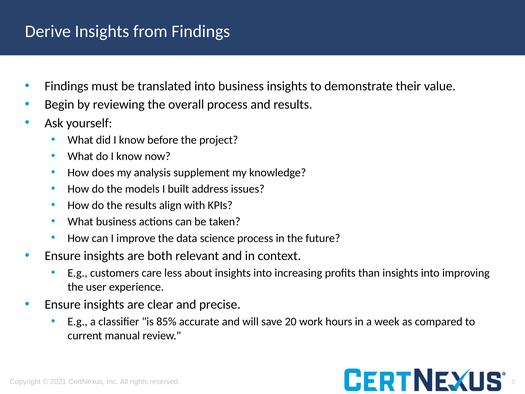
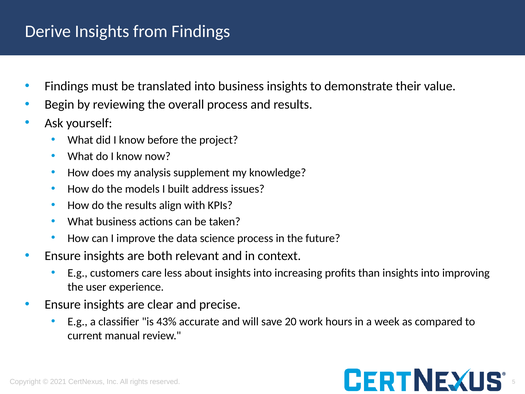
85%: 85% -> 43% (166, 321)
